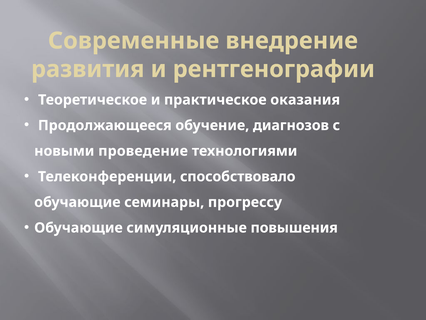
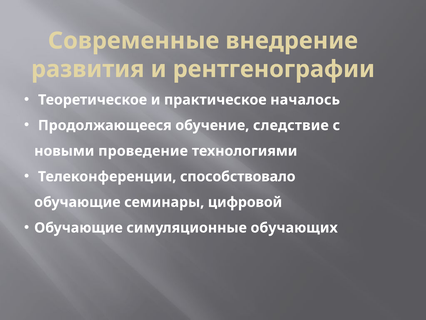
оказания: оказания -> началось (305, 100)
диагнозов: диагнозов -> следствие (291, 125)
прогрессу: прогрессу -> цифровой (245, 202)
повышения: повышения -> обучающих (294, 227)
